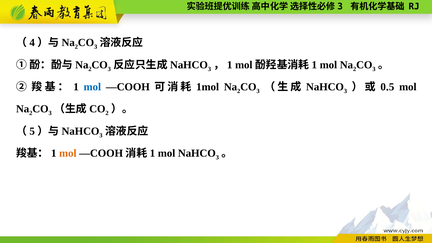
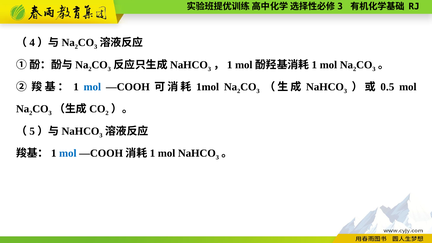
mol colour: orange -> blue (68, 153)
